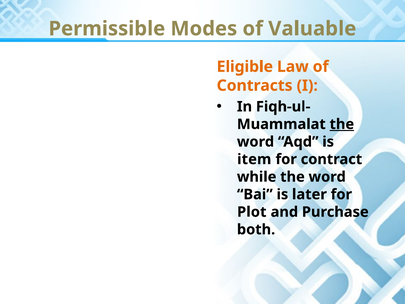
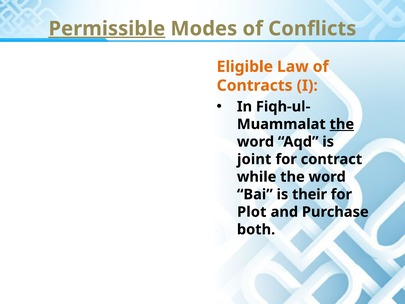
Permissible underline: none -> present (107, 29)
Valuable: Valuable -> Conflicts (312, 29)
item: item -> joint (254, 159)
later: later -> their (310, 194)
